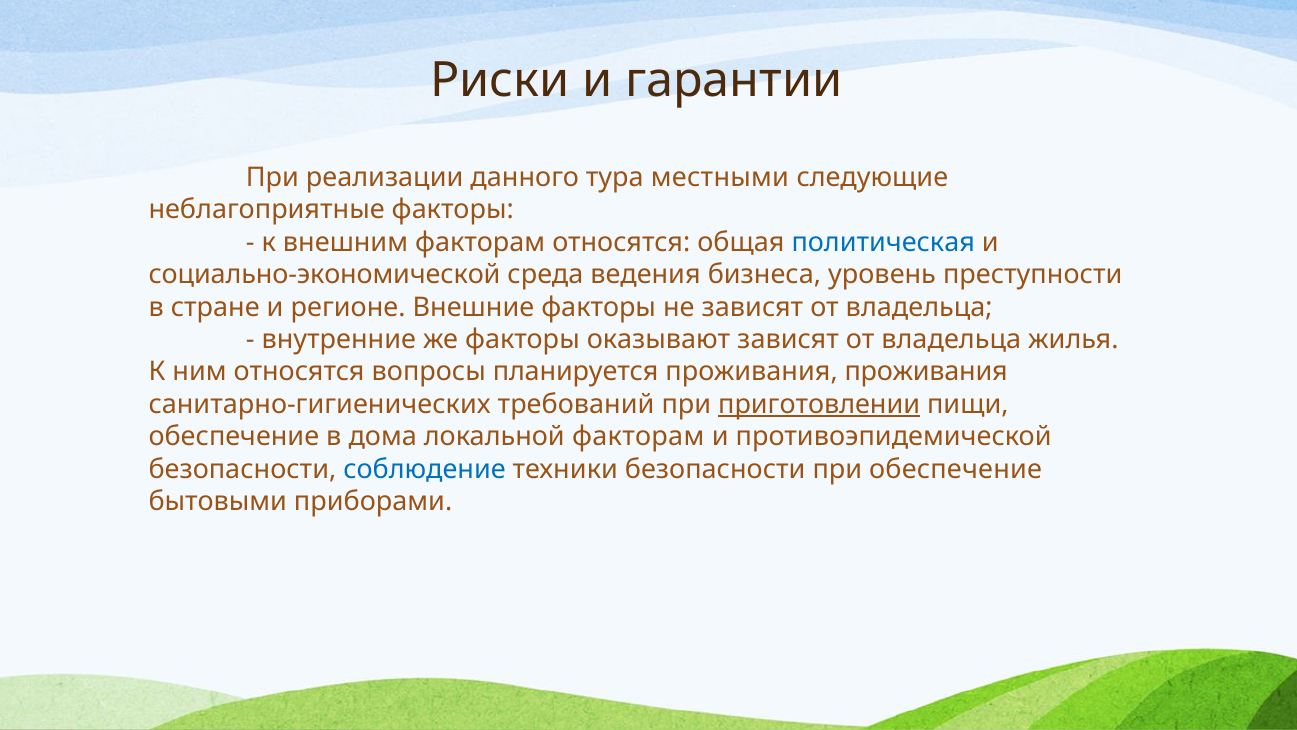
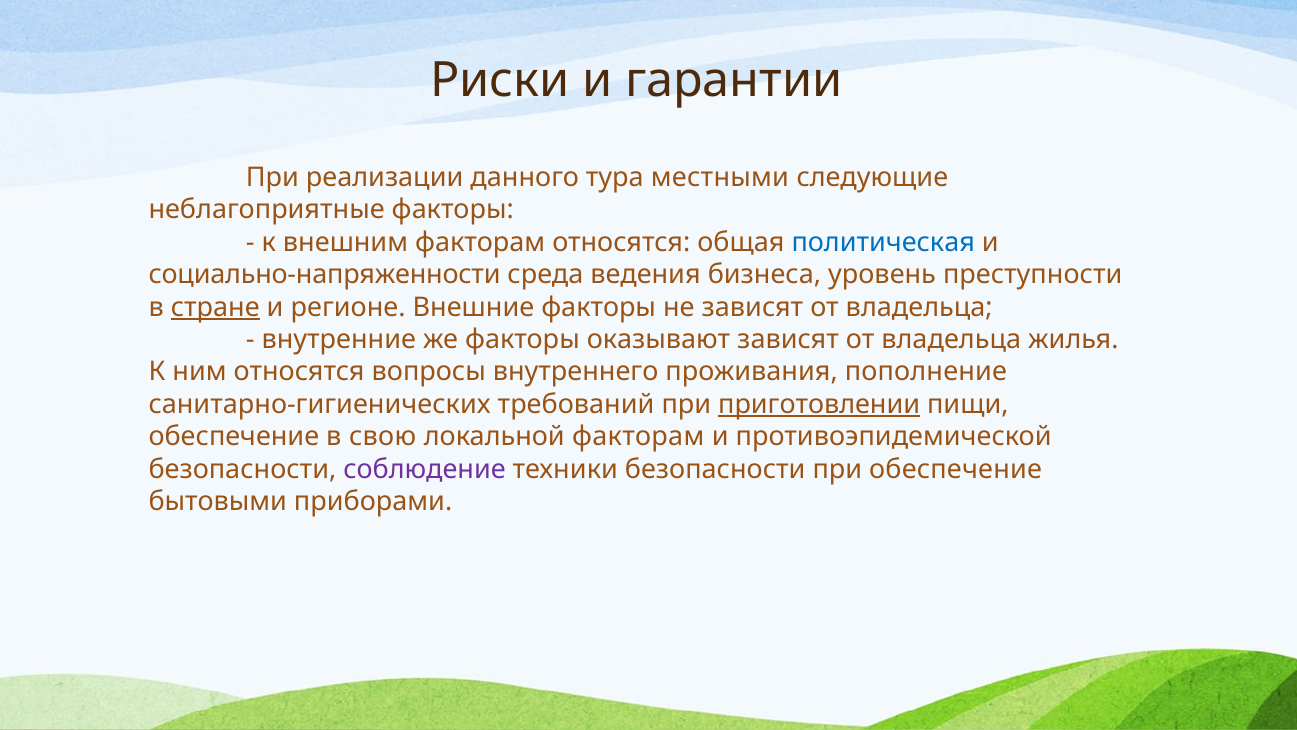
социально-экономической: социально-экономической -> социально-напряженности (325, 274)
стране underline: none -> present (215, 307)
планируется: планируется -> внутреннего (576, 372)
проживания проживания: проживания -> пополнение (926, 372)
дома: дома -> свою (383, 437)
соблюдение colour: blue -> purple (425, 469)
